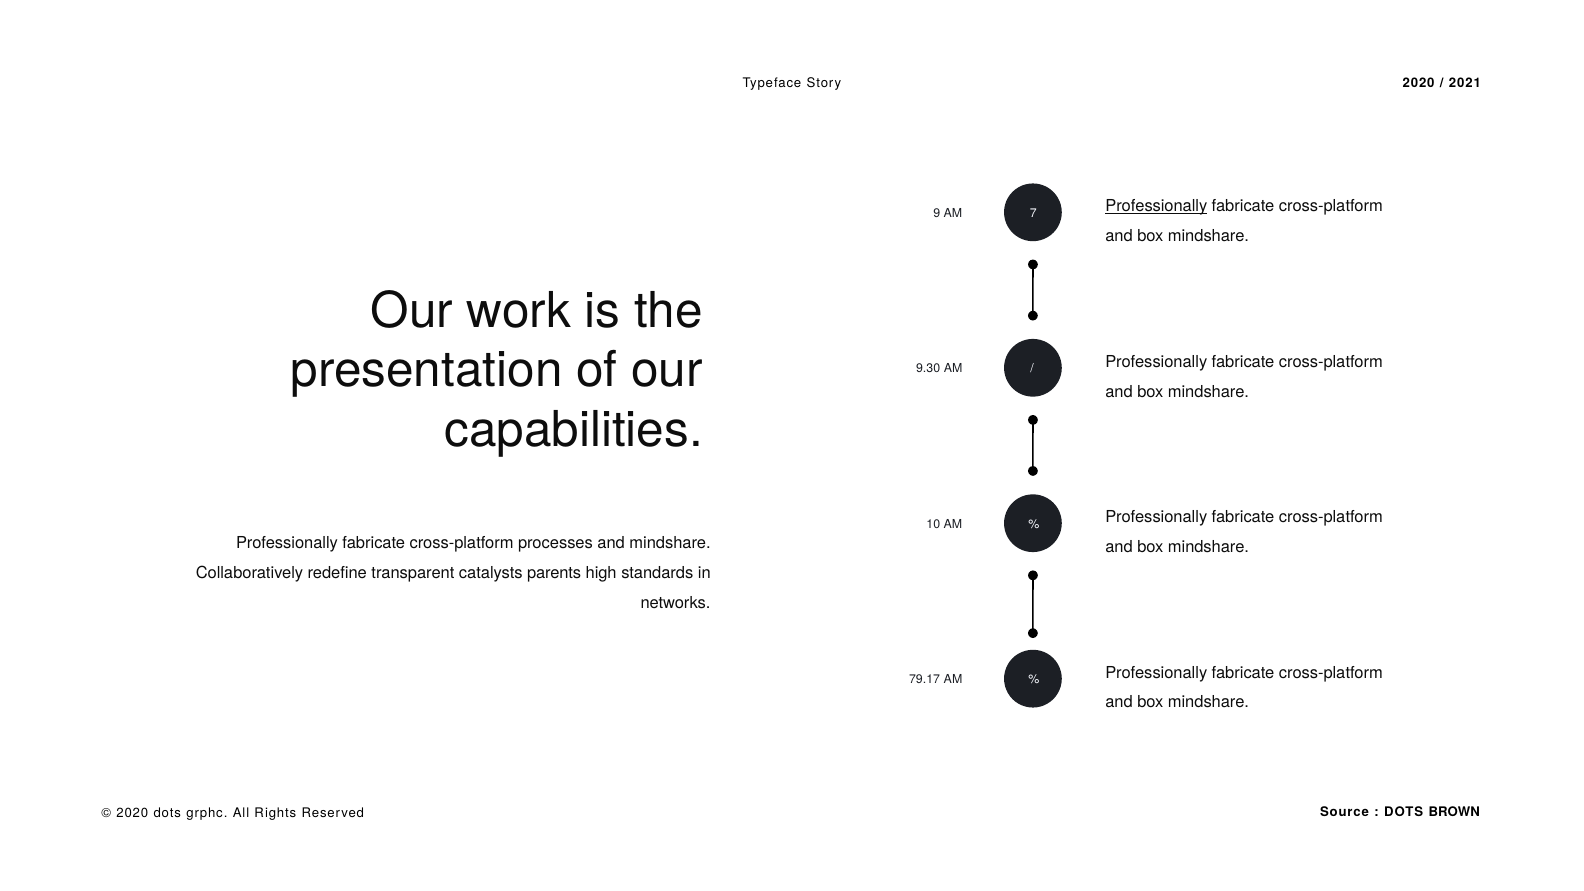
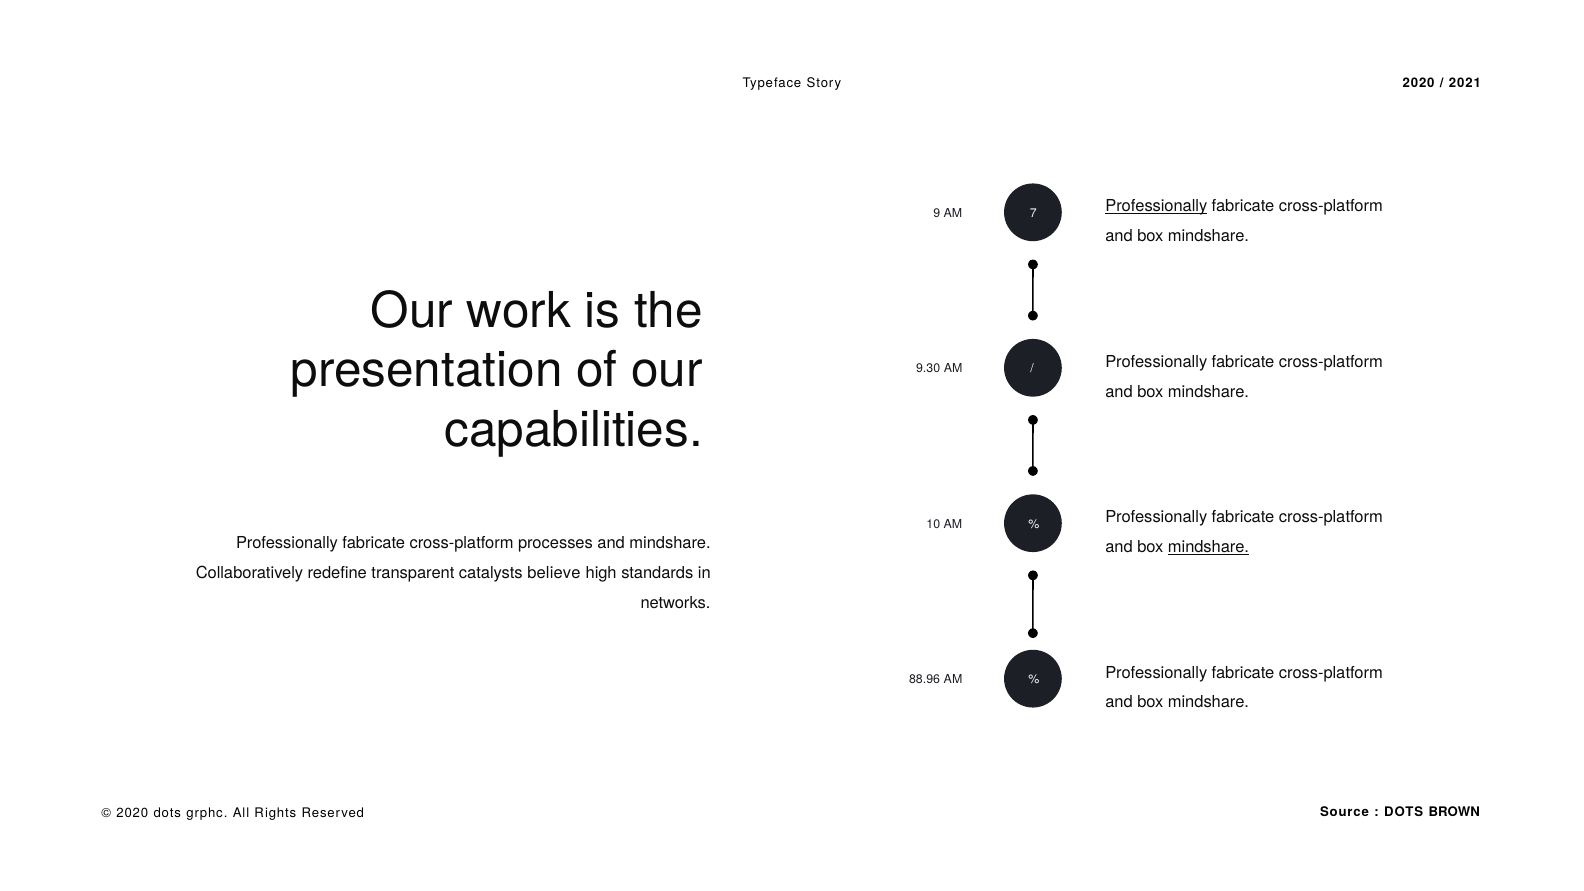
mindshare underline: none -> present (1209, 547)
parents: parents -> believe (554, 573)
79.17: 79.17 -> 88.96 (925, 680)
